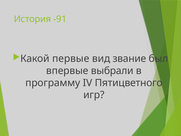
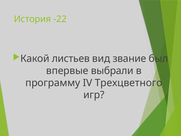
-91: -91 -> -22 (60, 19)
первые: первые -> листьев (71, 59)
Пятицветного: Пятицветного -> Трехцветного (129, 83)
